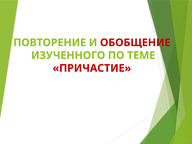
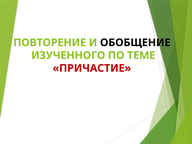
ОБОБЩЕНИЕ colour: red -> black (135, 43)
